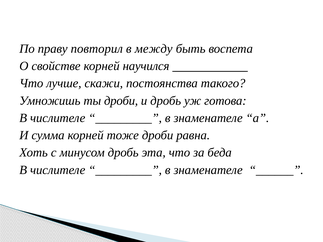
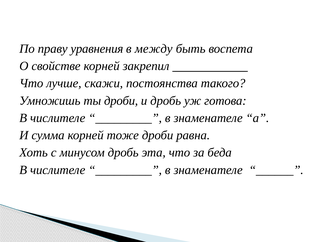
повторил: повторил -> уравнения (97, 49)
научился: научился -> закрепил (146, 66)
